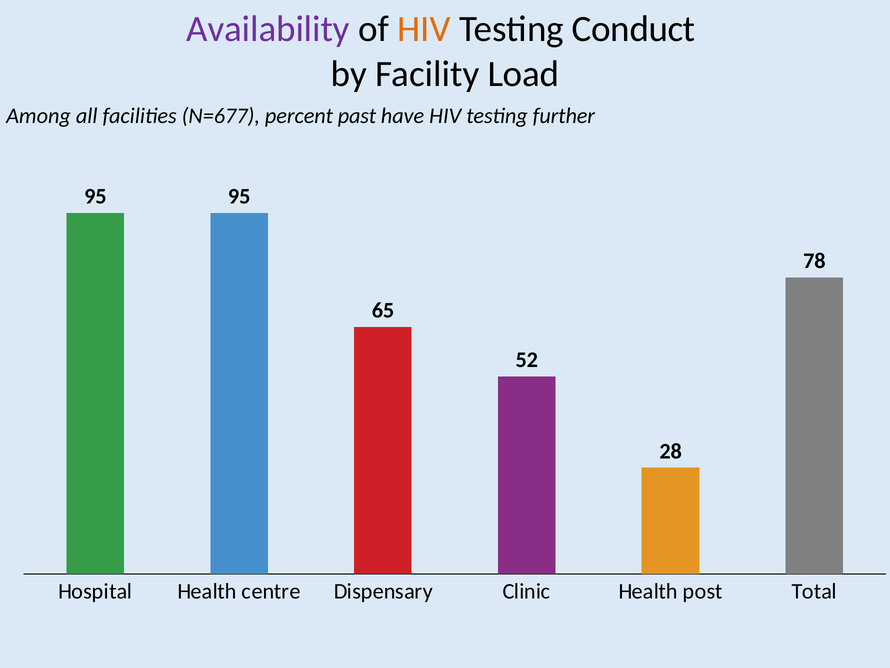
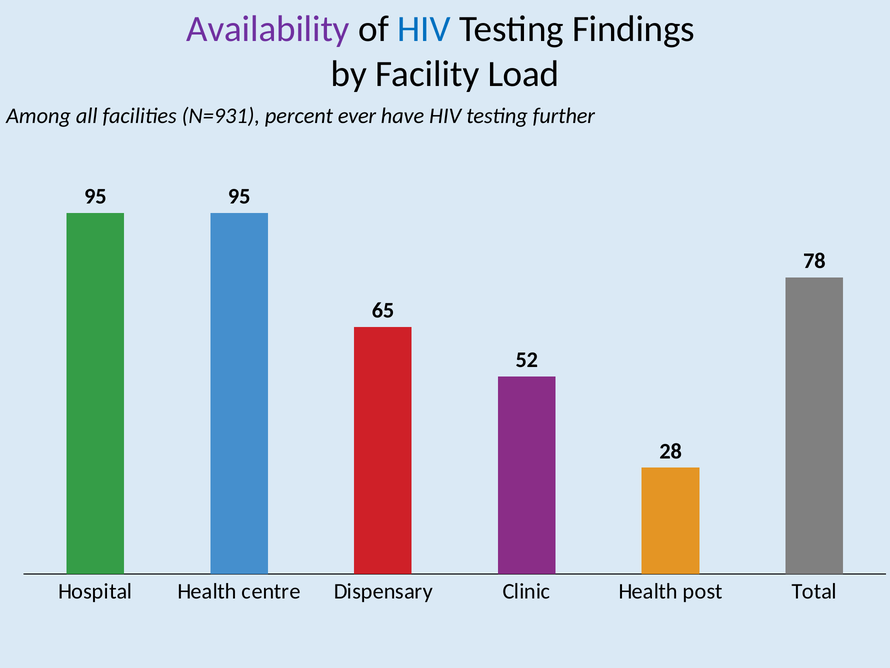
HIV colour: orange -> blue (424, 29)
Conduct: Conduct -> Findings (634, 29)
N=677: N=677 -> N=931 (221, 116)
past: past -> ever (357, 116)
